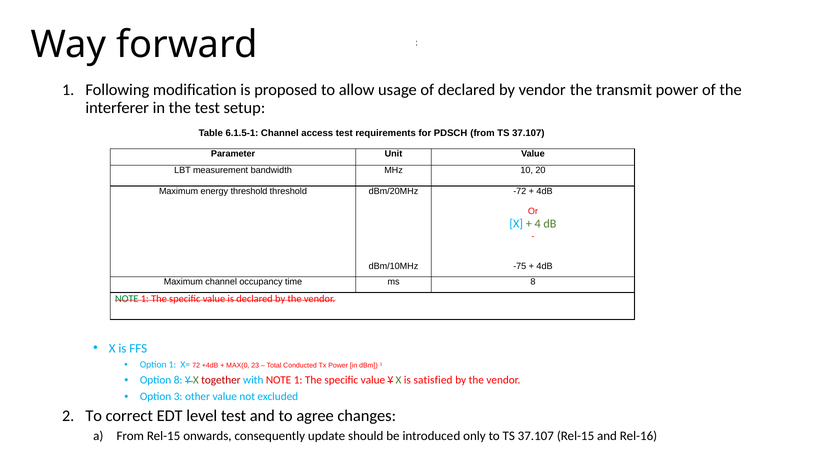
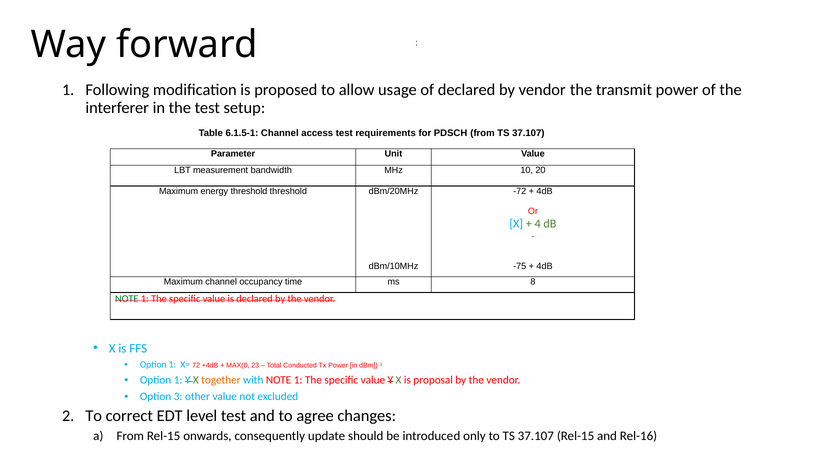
8: 8 -> 1 (178, 381)
together colour: red -> orange (221, 381)
satisfied: satisfied -> proposal (433, 381)
